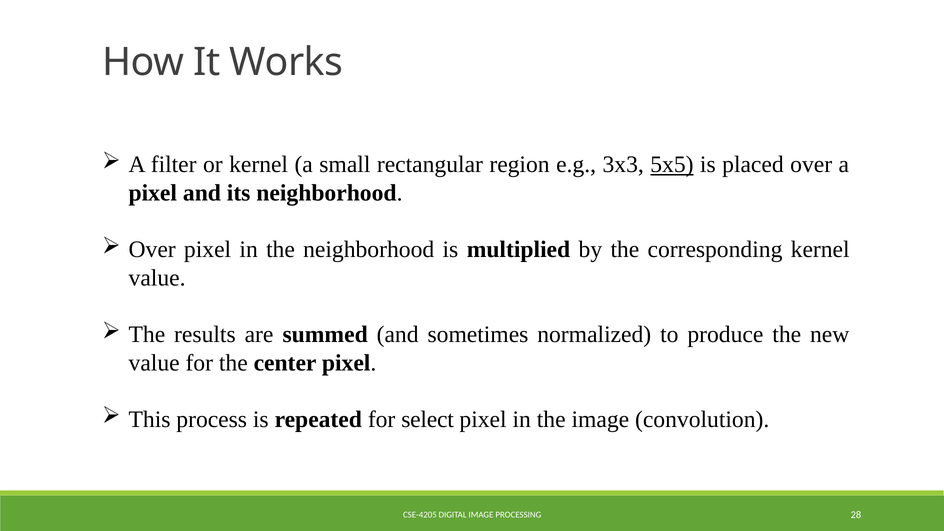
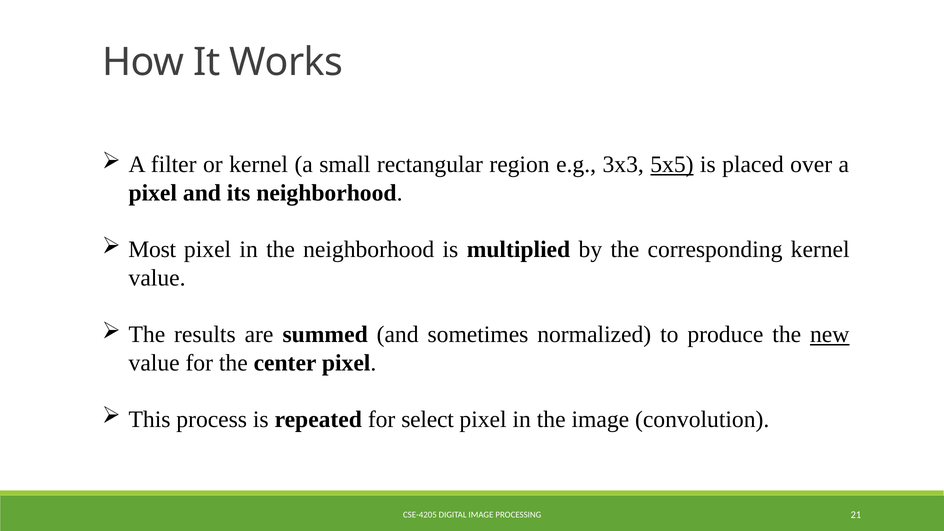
Over: Over -> Most (152, 250)
new underline: none -> present (830, 335)
28: 28 -> 21 (856, 515)
